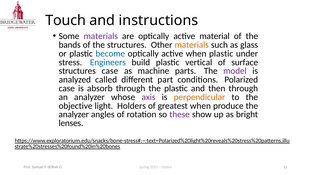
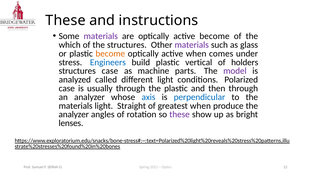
Touch: Touch -> These (66, 20)
active material: material -> become (214, 36)
bands: bands -> which (70, 45)
materials colour: orange -> purple (192, 45)
become colour: blue -> orange (110, 54)
when plastic: plastic -> comes (221, 54)
surface: surface -> holders (245, 62)
different part: part -> light (165, 80)
absorb: absorb -> usually (100, 88)
axis colour: purple -> blue (148, 97)
perpendicular colour: orange -> blue (199, 97)
objective: objective -> materials (76, 106)
Holders: Holders -> Straight (132, 106)
